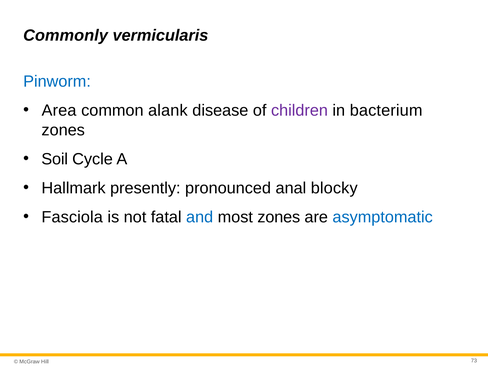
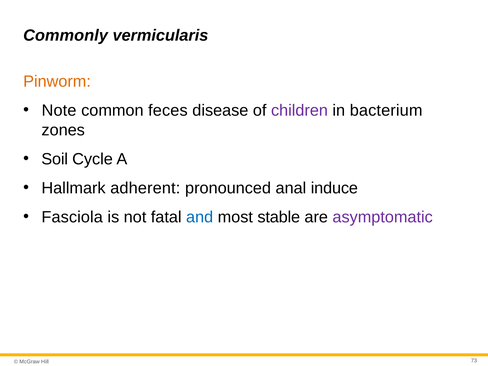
Pinworm colour: blue -> orange (57, 81)
Area: Area -> Note (59, 110)
alank: alank -> feces (168, 110)
presently: presently -> adherent (145, 188)
blocky: blocky -> induce (334, 188)
most zones: zones -> stable (279, 217)
asymptomatic colour: blue -> purple (383, 217)
